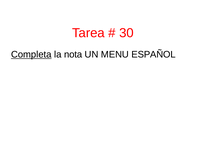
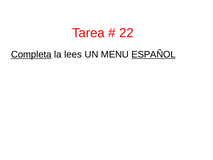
30: 30 -> 22 (126, 33)
nota: nota -> lees (73, 54)
ESPAÑOL underline: none -> present (154, 54)
